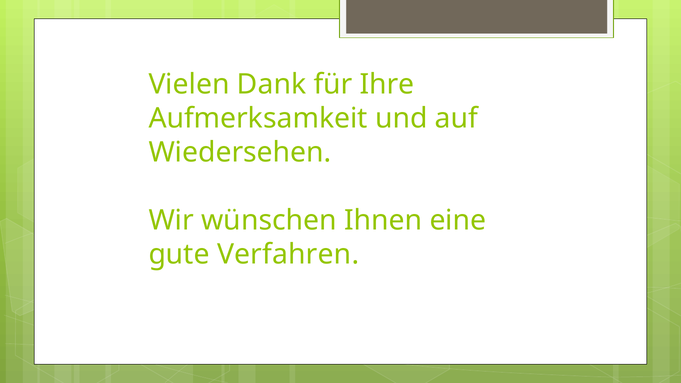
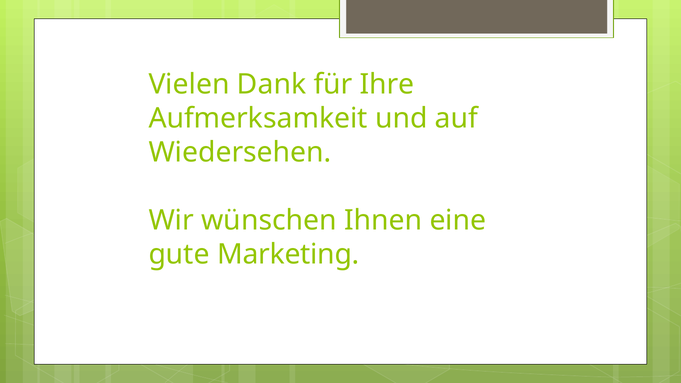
Verfahren: Verfahren -> Marketing (288, 255)
